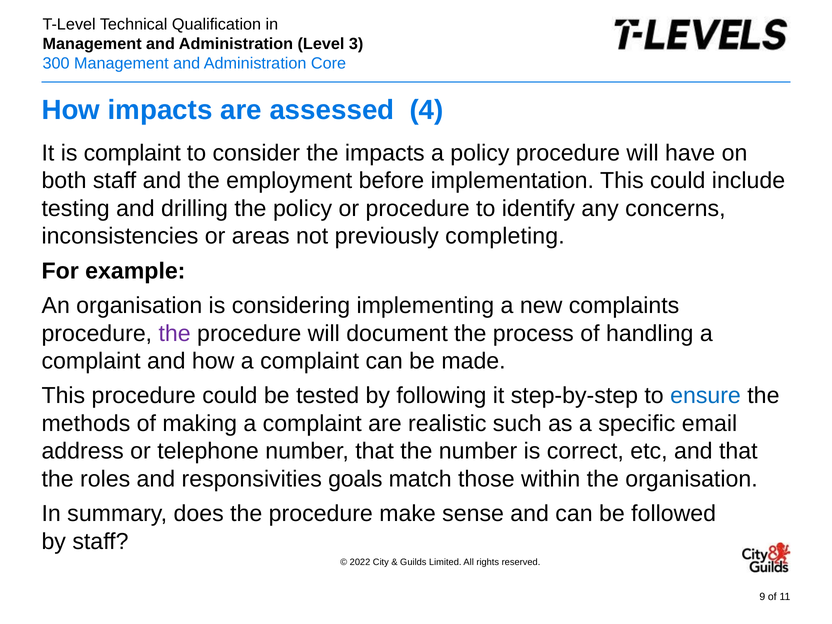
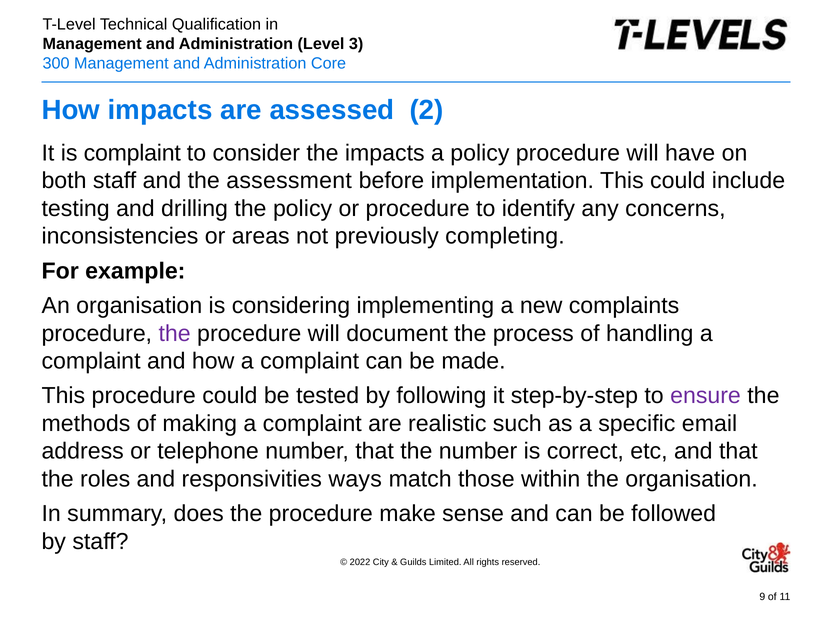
4: 4 -> 2 (427, 110)
employment: employment -> assessment (289, 181)
ensure colour: blue -> purple (706, 396)
goals: goals -> ways (355, 479)
